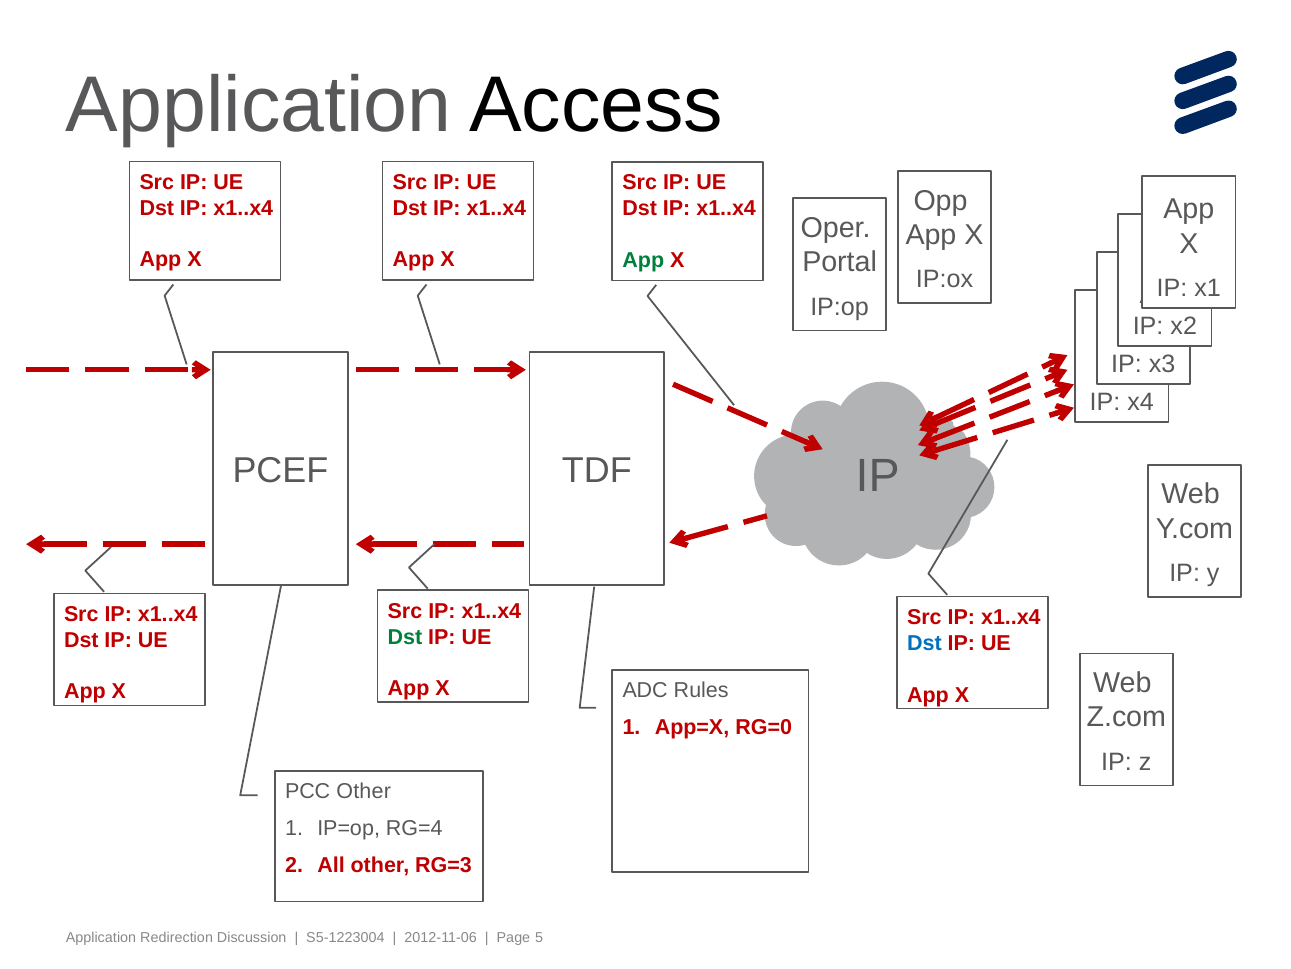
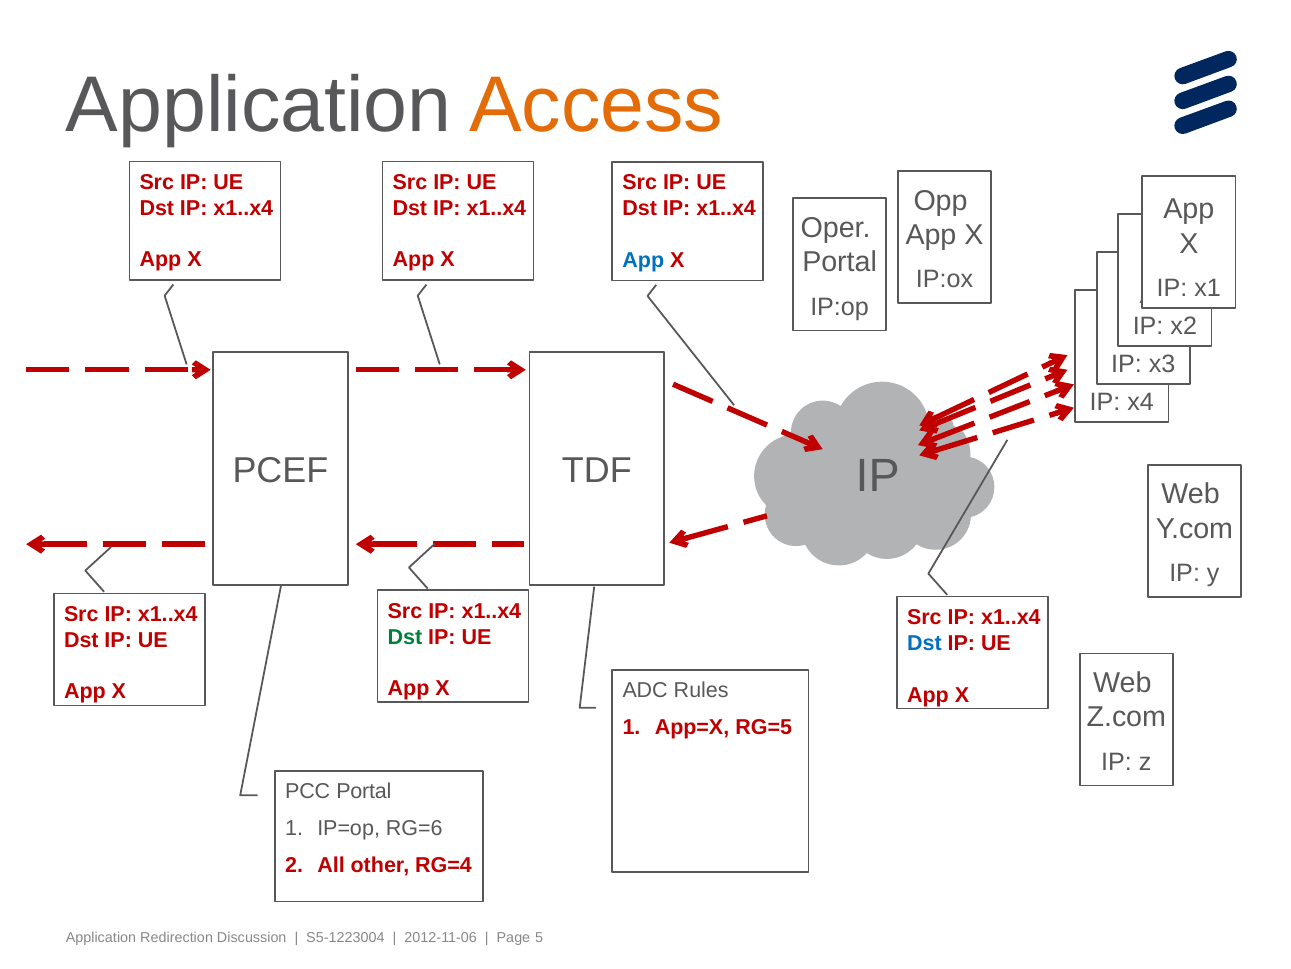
Access colour: black -> orange (596, 106)
App colour: green -> blue (643, 260)
RG=0: RG=0 -> RG=5 (764, 727)
PCC Other: Other -> Portal (364, 791)
RG=4: RG=4 -> RG=6 (414, 828)
RG=3: RG=3 -> RG=4 (444, 864)
